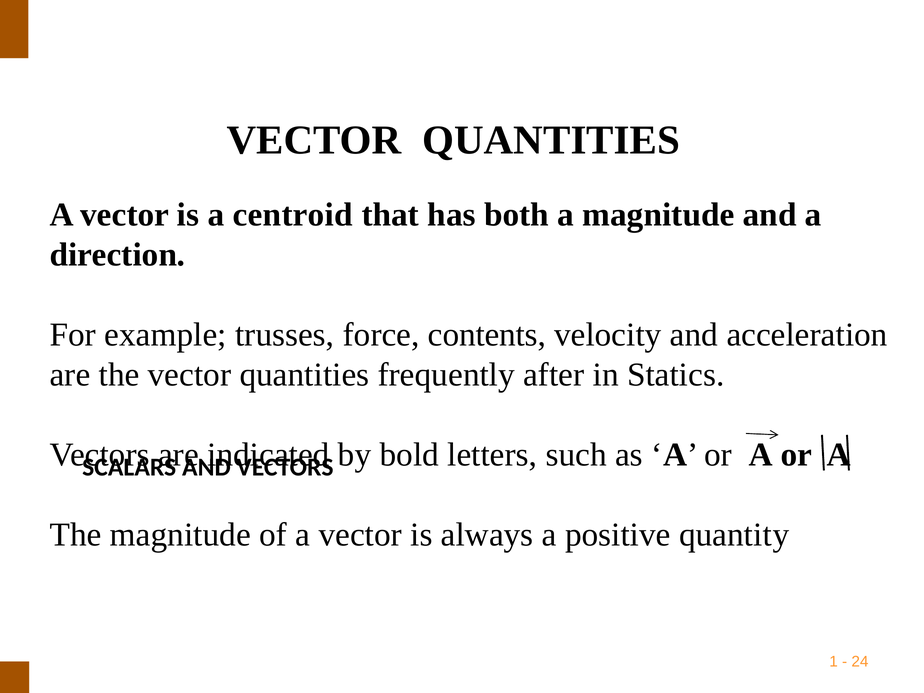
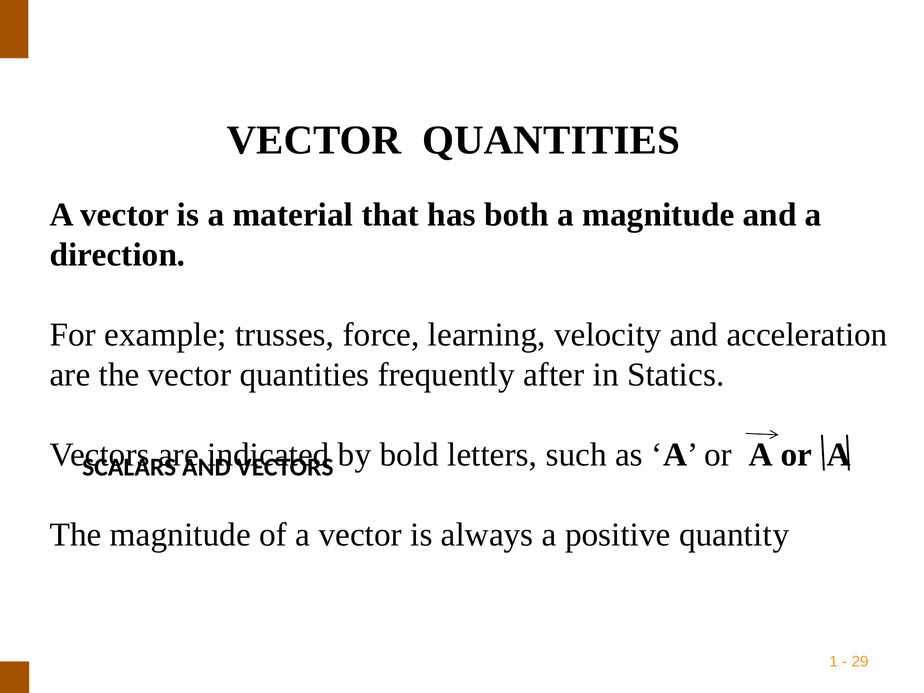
centroid: centroid -> material (293, 215)
contents: contents -> learning (487, 335)
24: 24 -> 29 (860, 662)
